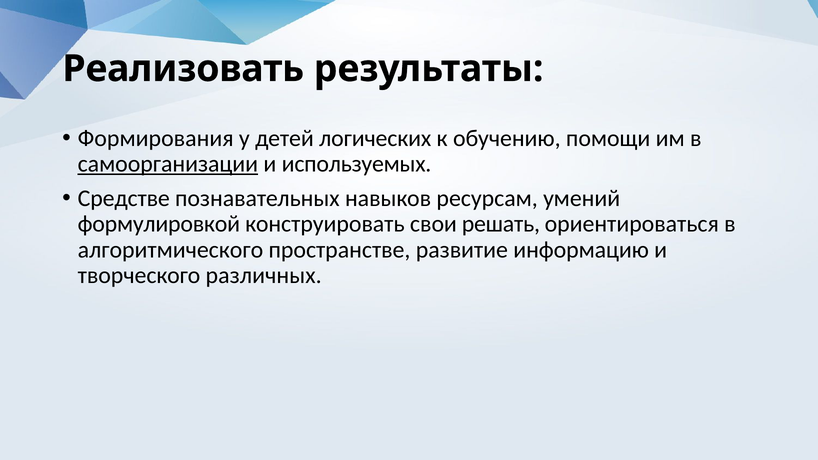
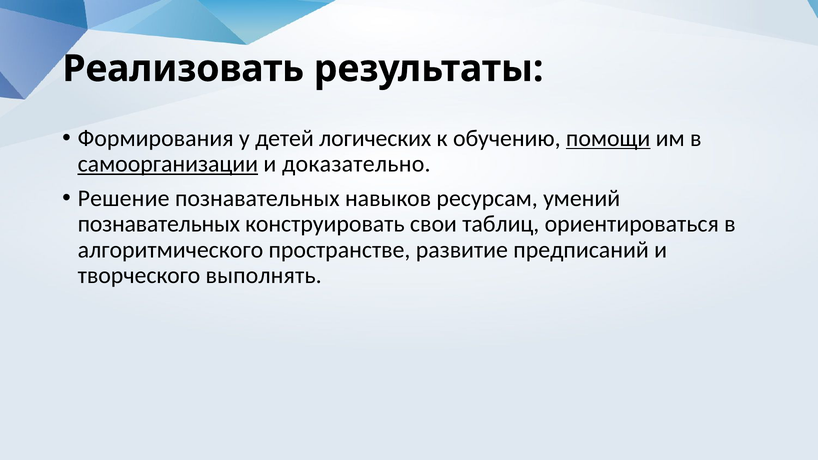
помощи underline: none -> present (608, 138)
используемых: используемых -> доказательно (356, 164)
Средстве: Средстве -> Решение (124, 198)
формулировкой: формулировкой -> познавательных (159, 224)
решать: решать -> таблиц (501, 224)
информацию: информацию -> предписаний (581, 250)
различных: различных -> выполнять (264, 276)
